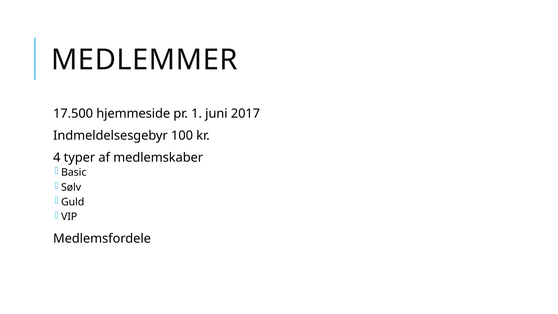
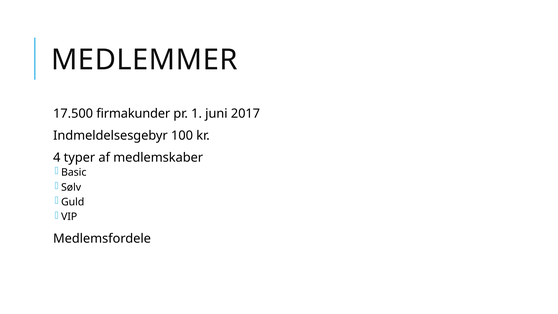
hjemmeside: hjemmeside -> firmakunder (133, 114)
